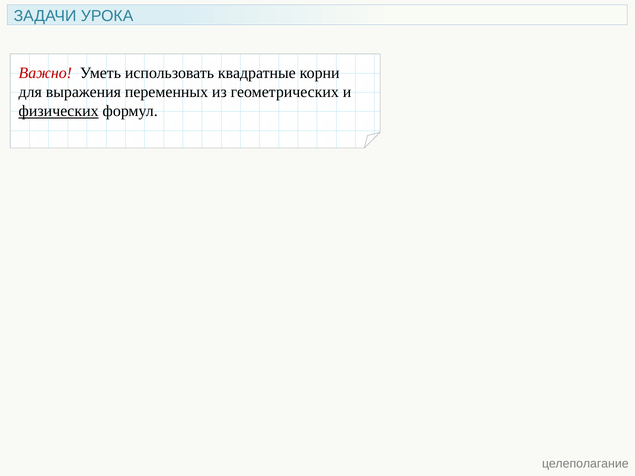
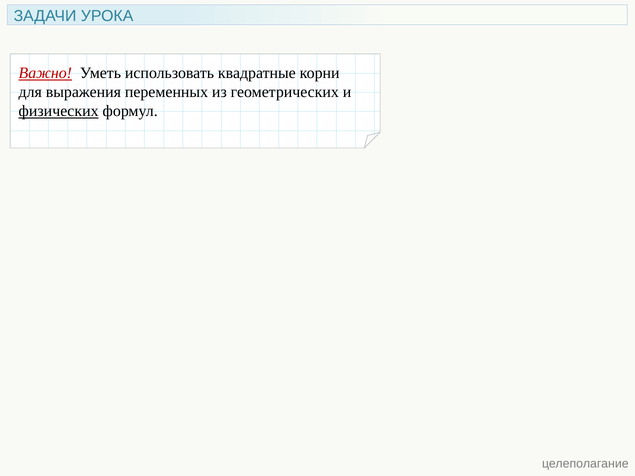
Важно underline: none -> present (45, 73)
